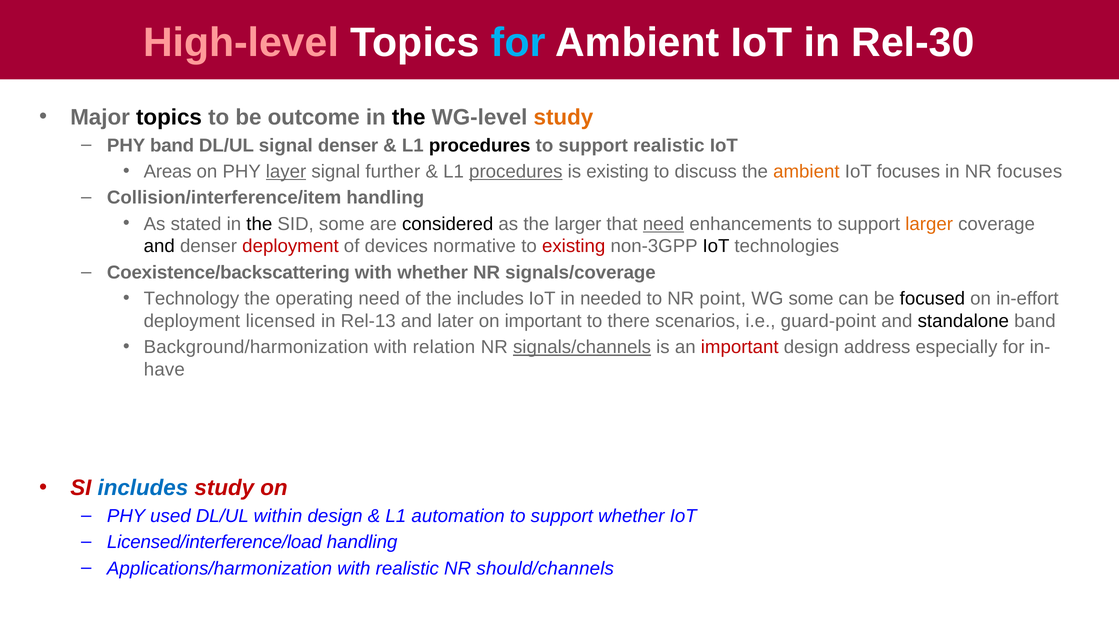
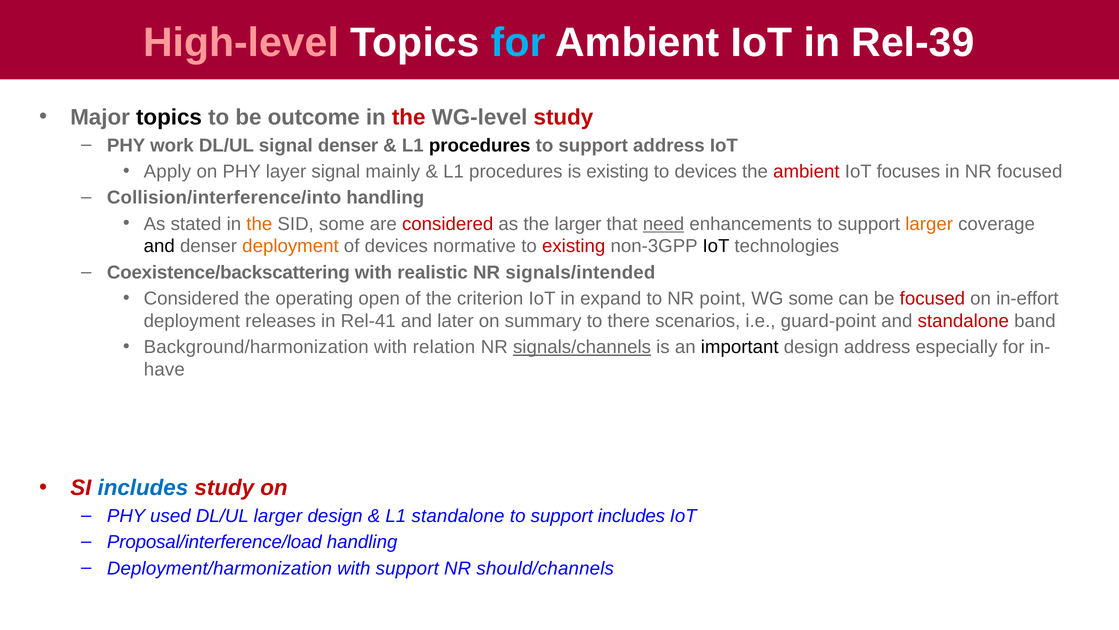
Rel-30: Rel-30 -> Rel-39 (913, 43)
the colour: black -> red (409, 117)
study colour: orange -> red (563, 117)
PHY band: band -> work (172, 145)
support realistic: realistic -> address (669, 145)
Areas: Areas -> Apply (167, 171)
layer underline: present -> none (286, 171)
further: further -> mainly (393, 171)
procedures underline: present -> none (516, 171)
to discuss: discuss -> devices (706, 171)
ambient colour: orange -> red (806, 171)
NR focuses: focuses -> focused (1030, 171)
Collision/interference/item: Collision/interference/item -> Collision/interference/into (224, 198)
the colour: black -> orange (259, 224)
considered colour: black -> red (448, 224)
deployment colour: red -> orange (290, 246)
with whether: whether -> realistic (433, 272)
signals/coverage: signals/coverage -> signals/intended (580, 272)
Technology: Technology -> Considered (191, 298)
operating need: need -> open (379, 298)
the includes: includes -> criterion (490, 298)
needed: needed -> expand (611, 298)
focused colour: black -> red (932, 298)
licensed: licensed -> releases (281, 321)
Rel-13: Rel-13 -> Rel-41 (368, 321)
on important: important -> summary (543, 321)
standalone colour: black -> red (963, 321)
important colour: red -> black (740, 347)
DL/UL within: within -> larger (278, 516)
L1 automation: automation -> standalone (458, 516)
support whether: whether -> includes (631, 516)
Licensed/interference/load: Licensed/interference/load -> Proposal/interference/load (214, 542)
Applications/harmonization: Applications/harmonization -> Deployment/harmonization (219, 568)
with realistic: realistic -> support (407, 568)
